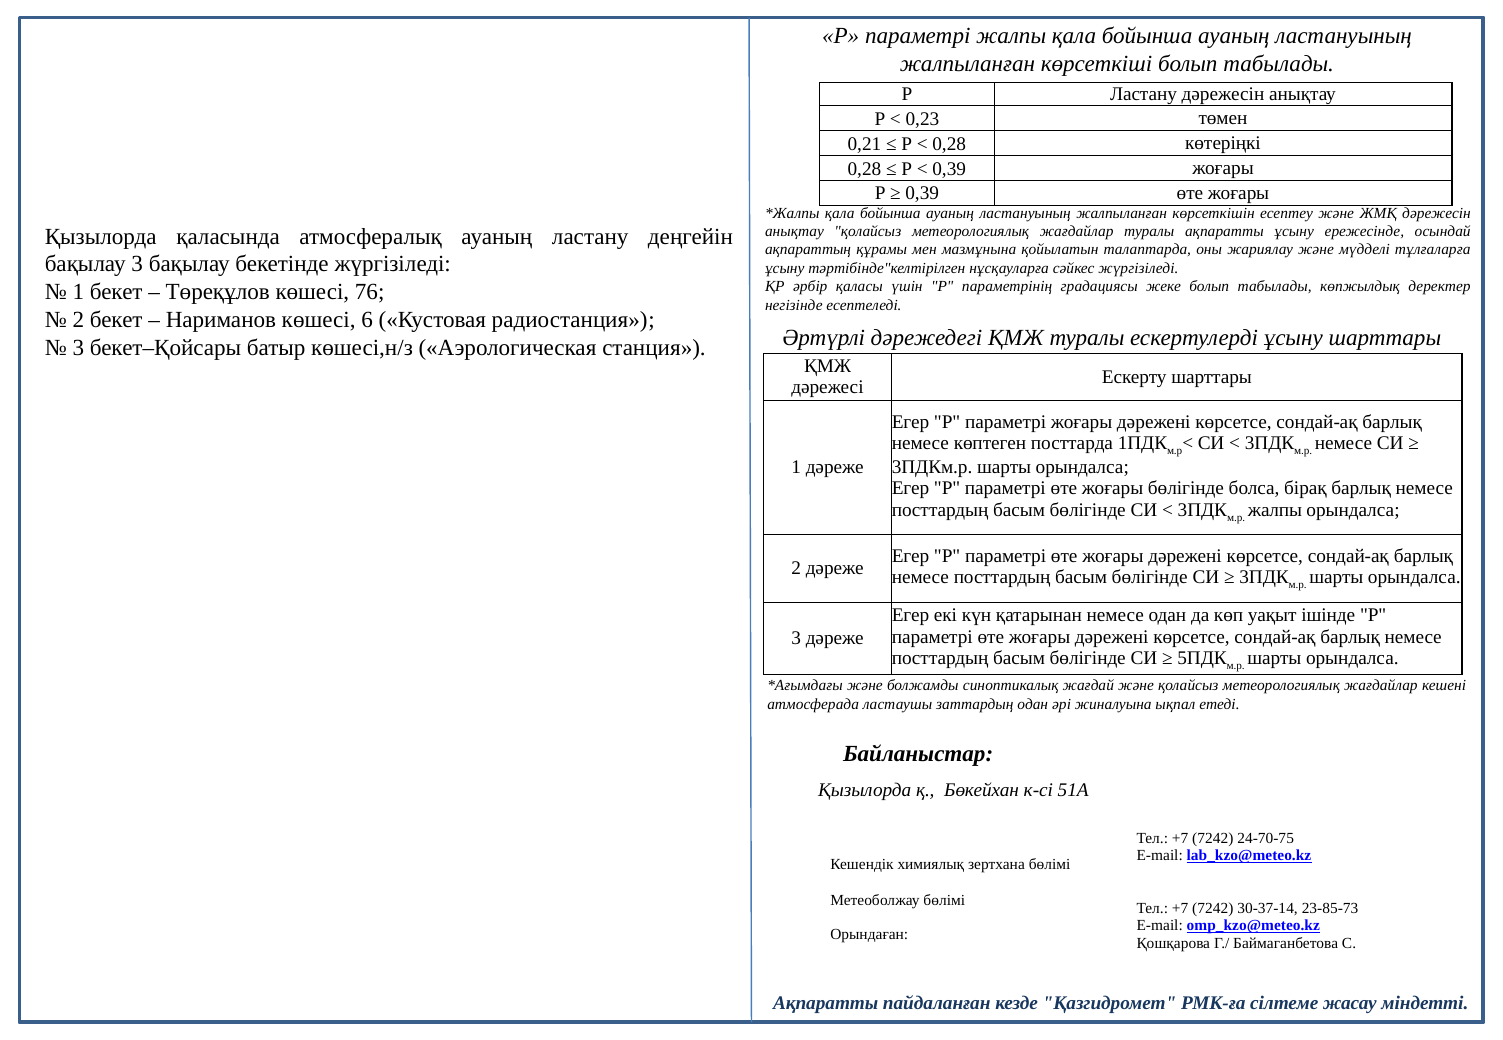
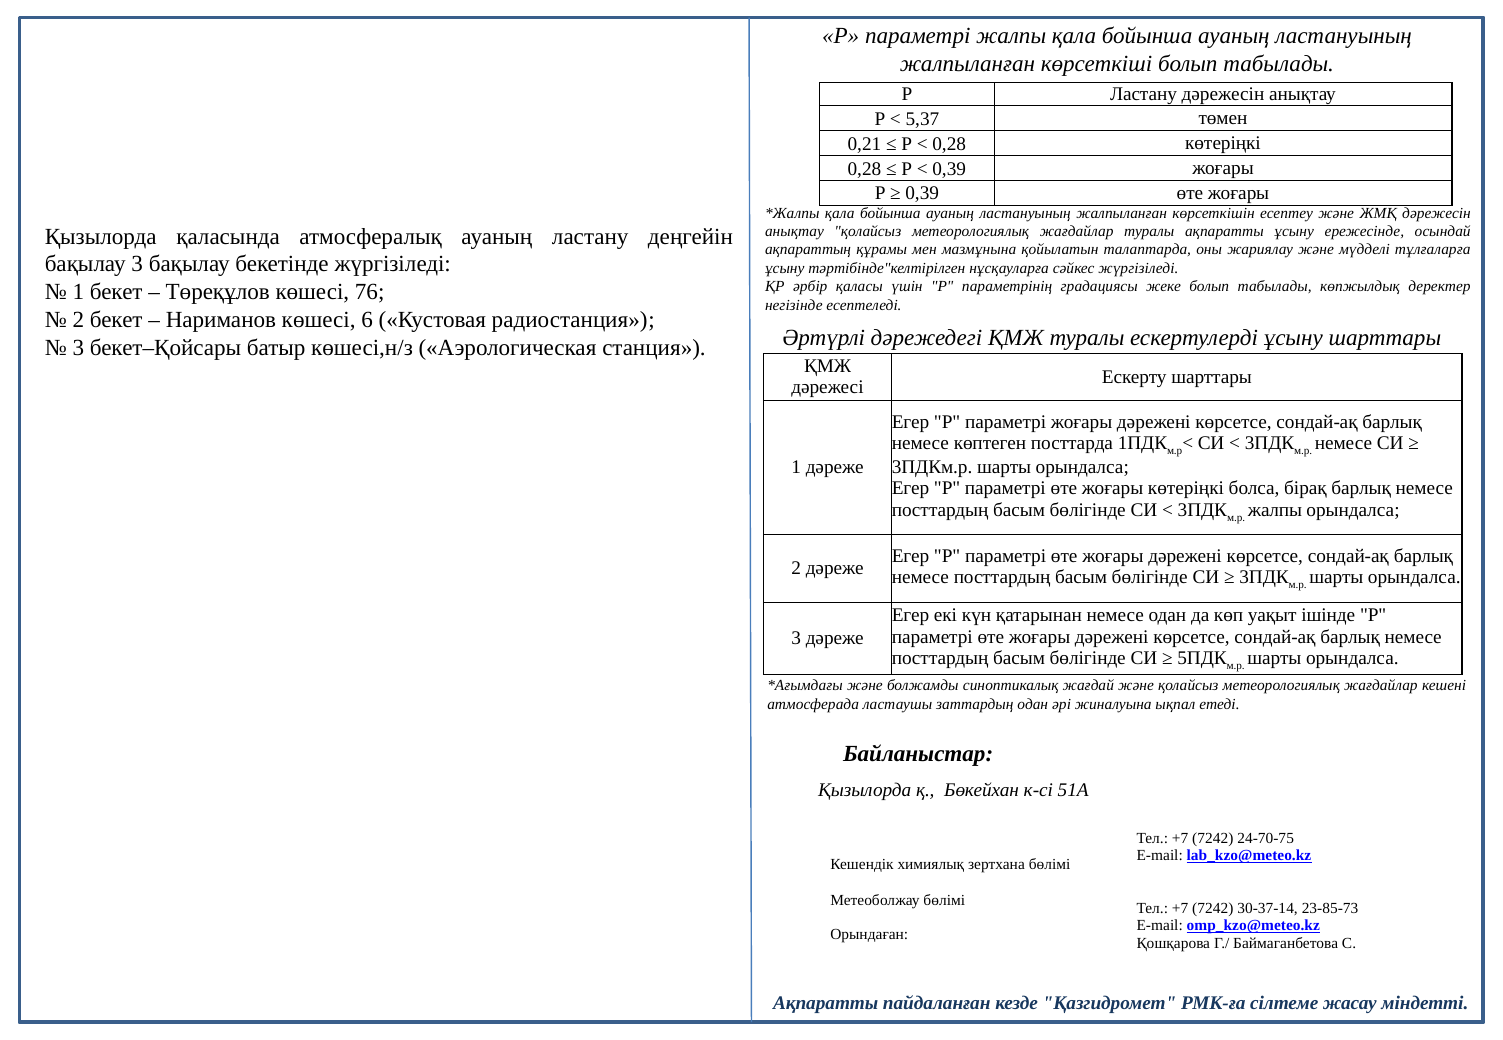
0,23: 0,23 -> 5,37 (922, 119)
жоғары бөлігінде: бөлігінде -> көтеріңкі (1186, 489)
